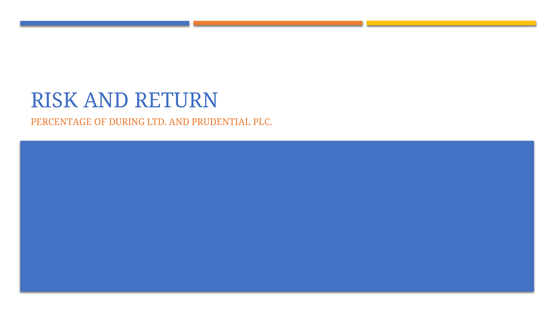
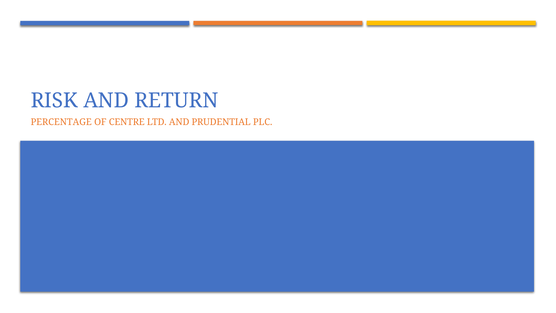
DURING: DURING -> CENTRE (127, 122)
